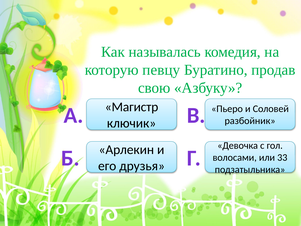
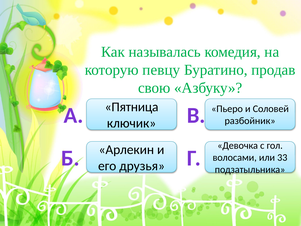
Магистр: Магистр -> Пятница (132, 107)
